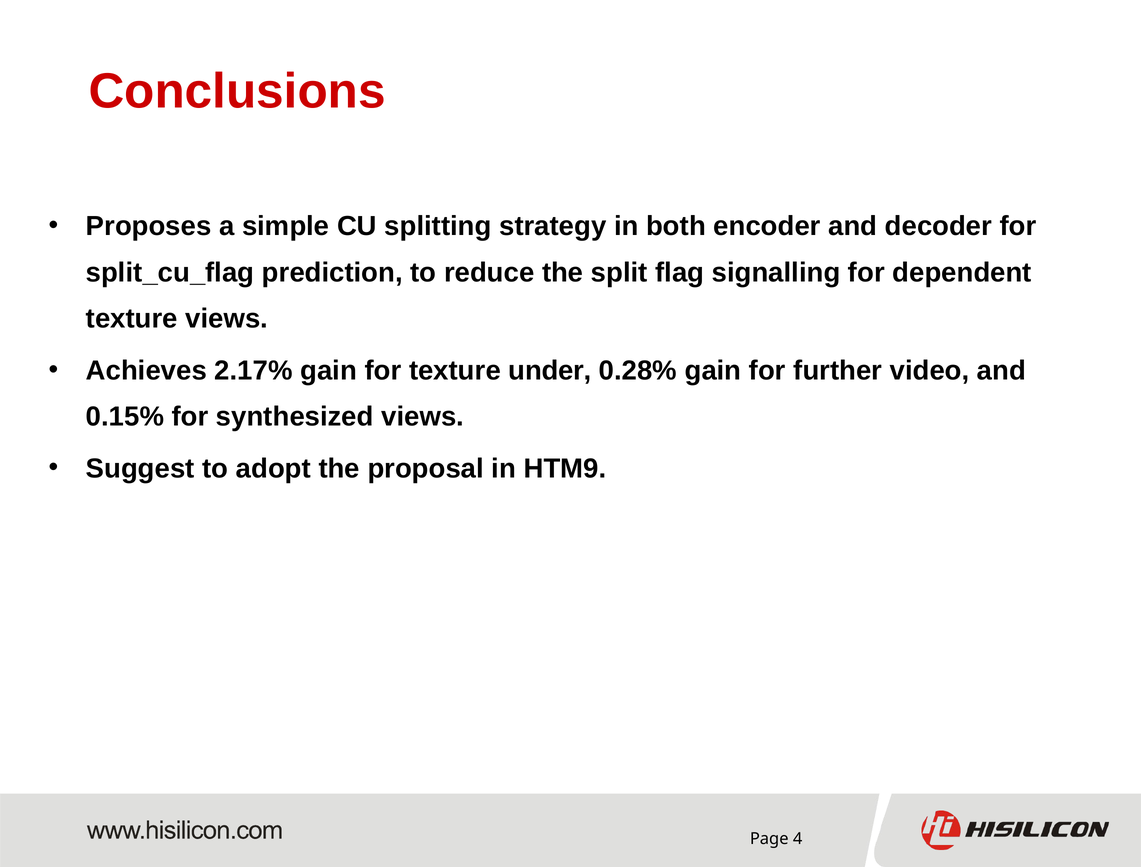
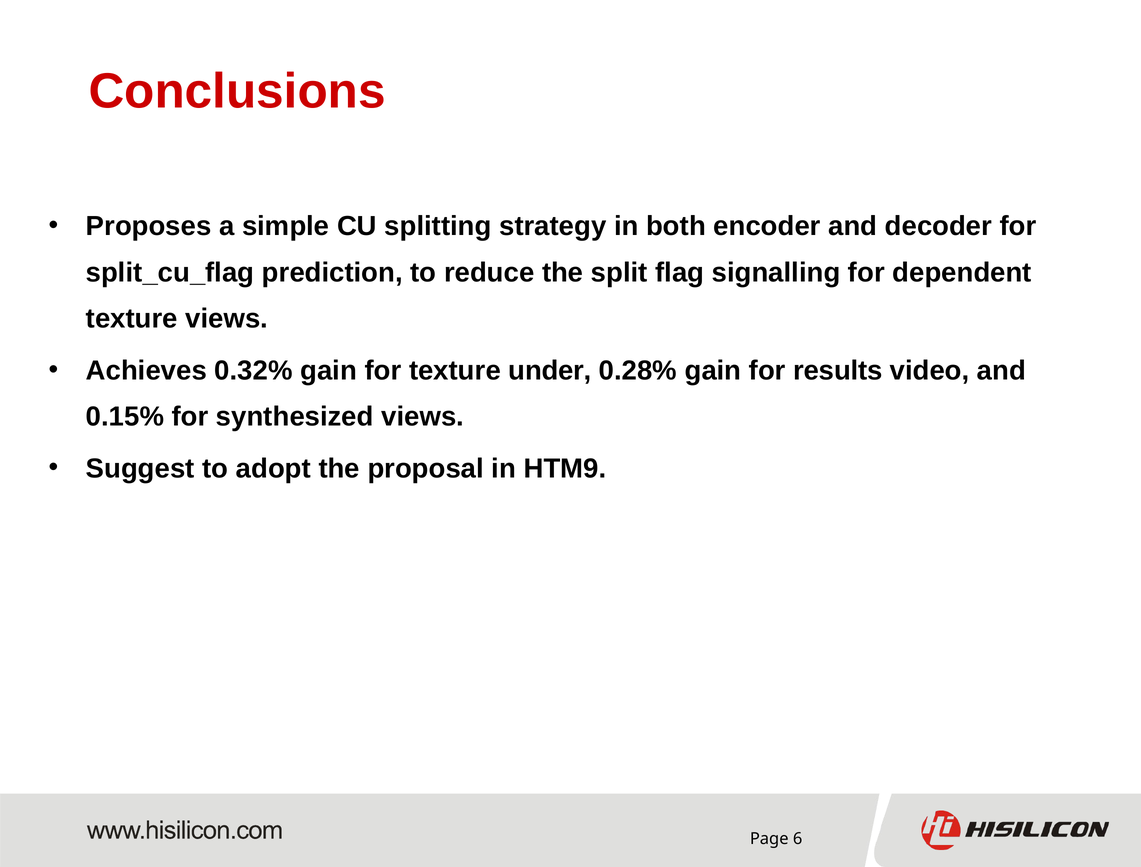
2.17%: 2.17% -> 0.32% (254, 371)
further: further -> results (838, 371)
4: 4 -> 6 (798, 839)
